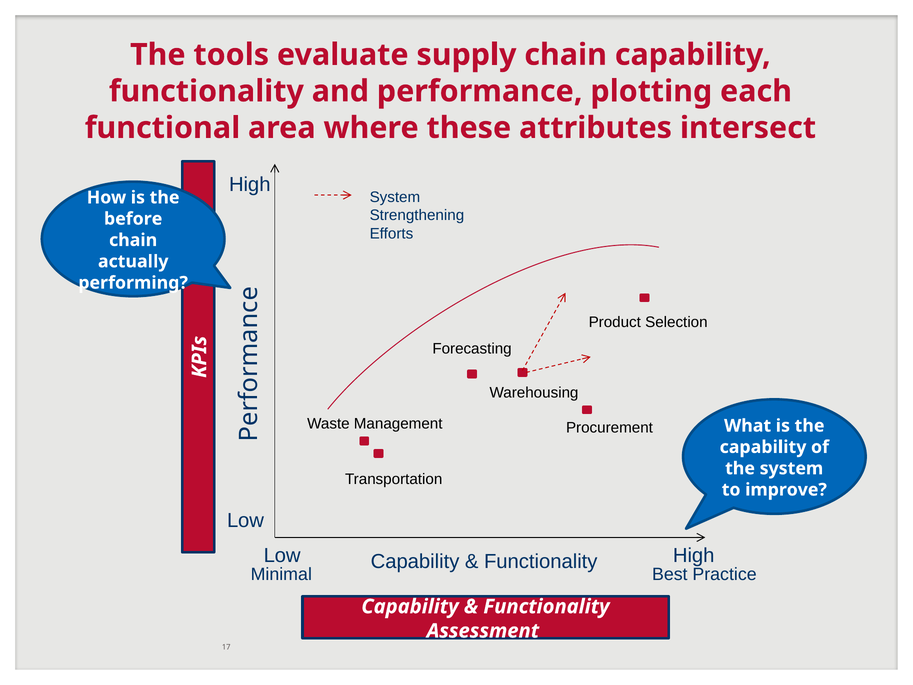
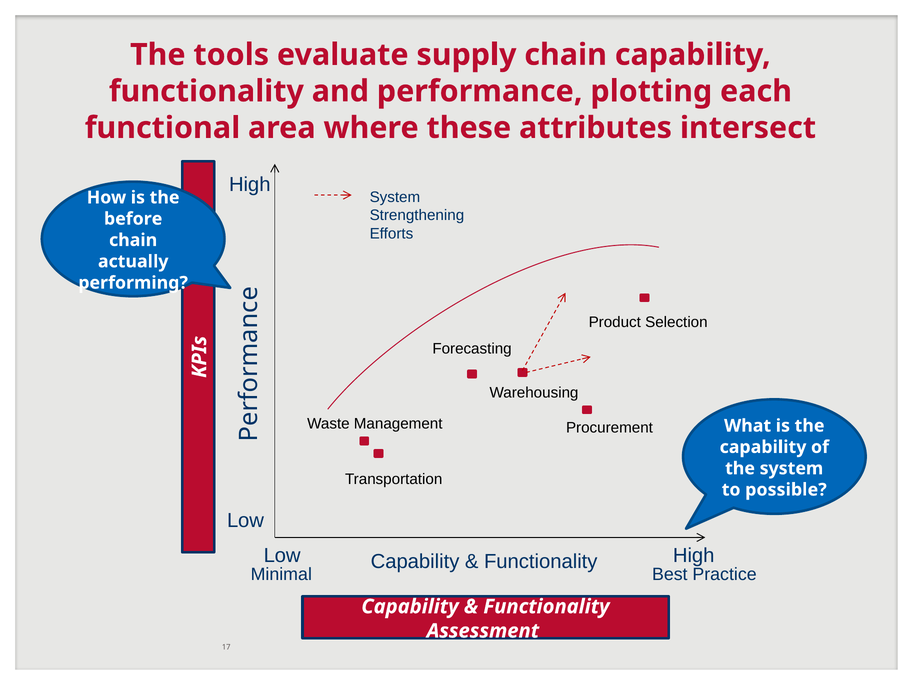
improve: improve -> possible (786, 490)
